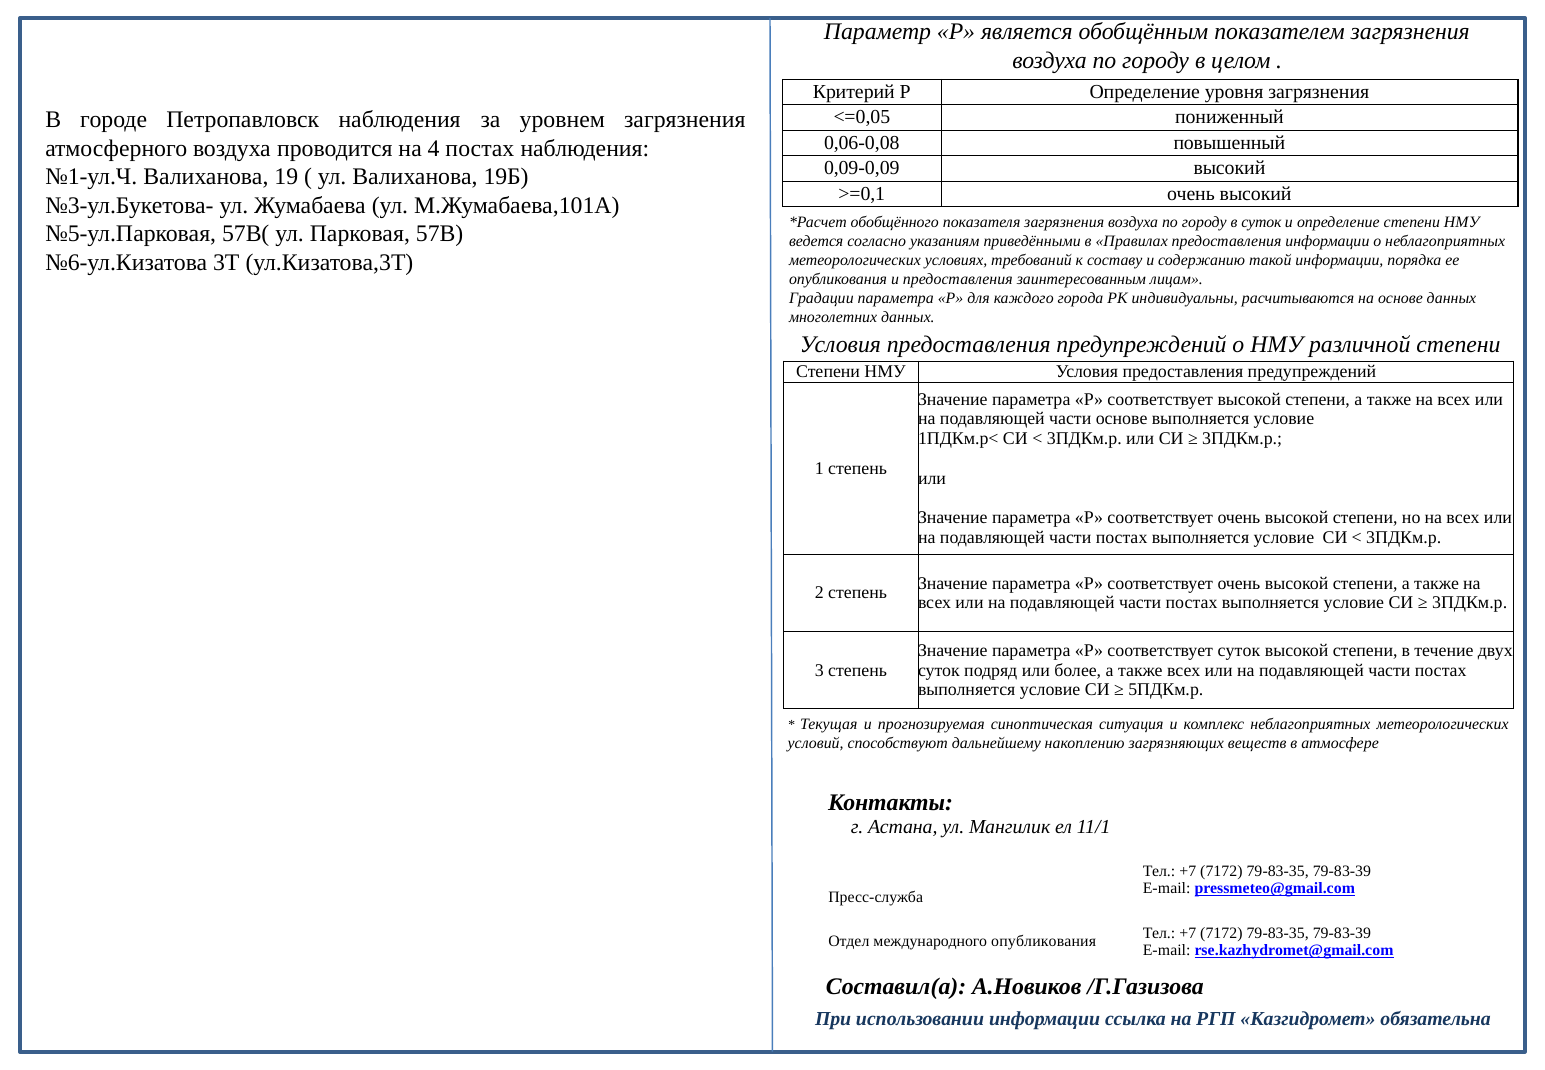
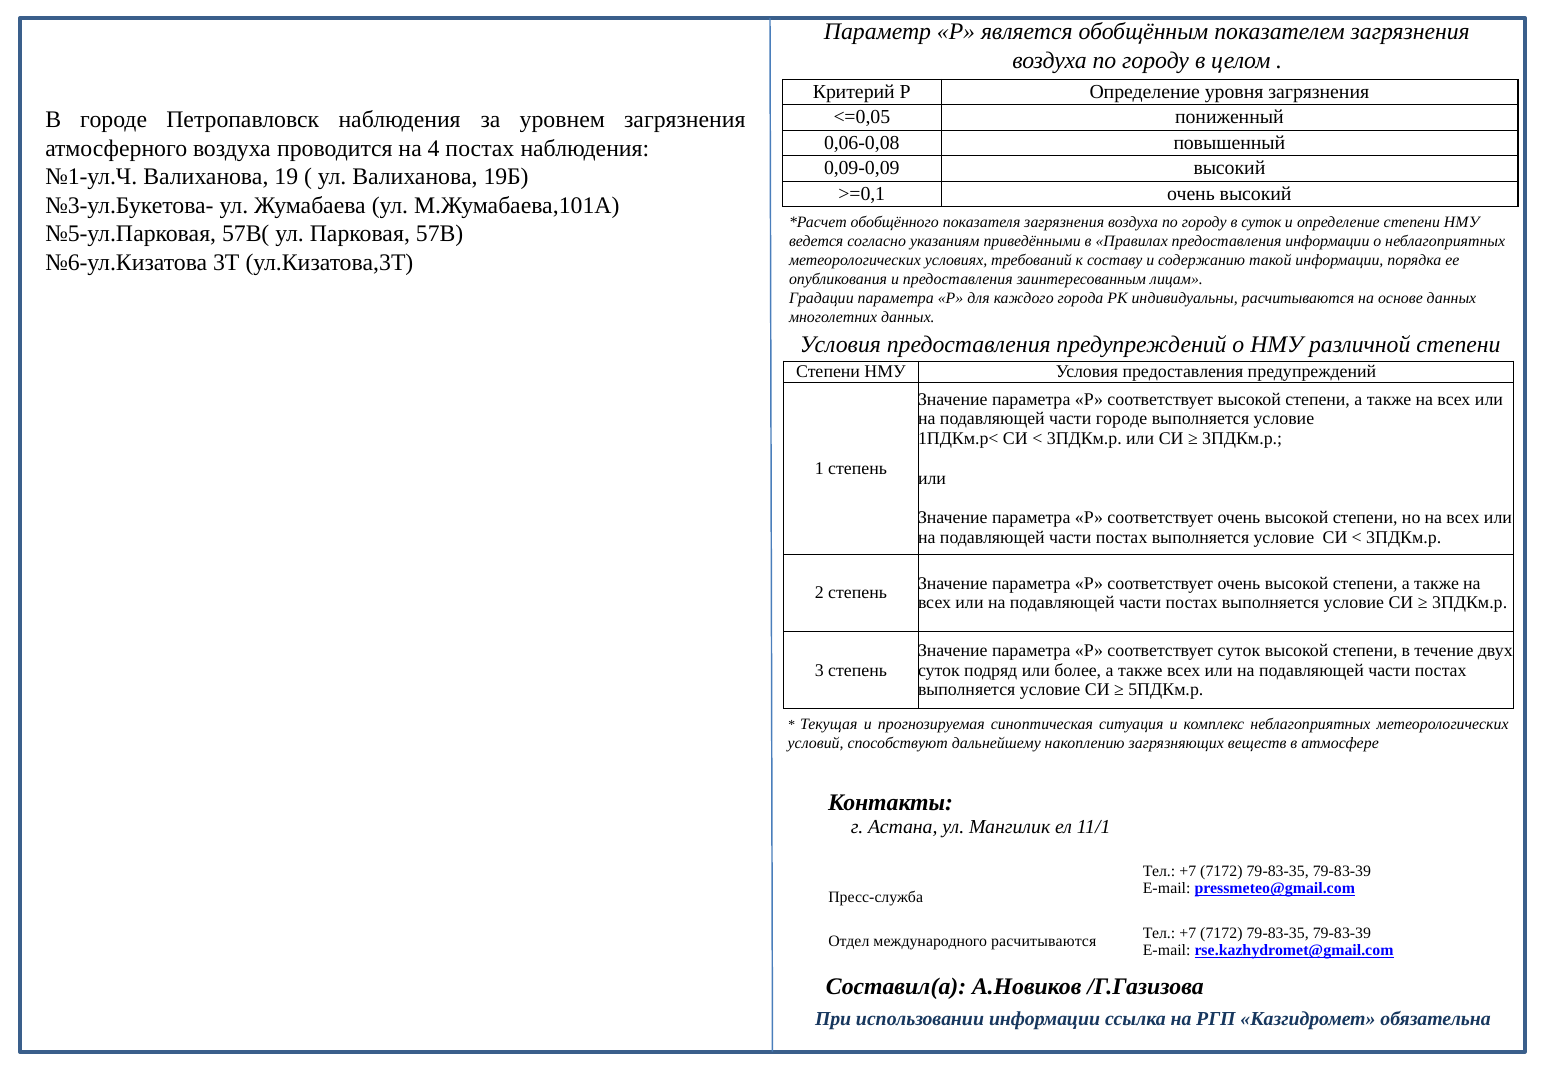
части основе: основе -> городе (1122, 419)
международного опубликования: опубликования -> расчитываются (1044, 941)
